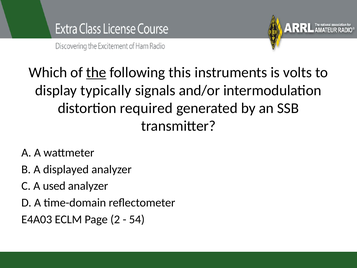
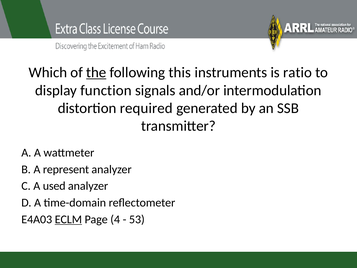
volts: volts -> ratio (298, 72)
typically: typically -> function (106, 90)
displayed: displayed -> represent (66, 169)
ECLM underline: none -> present (68, 219)
2: 2 -> 4 (115, 219)
54: 54 -> 53 (137, 219)
